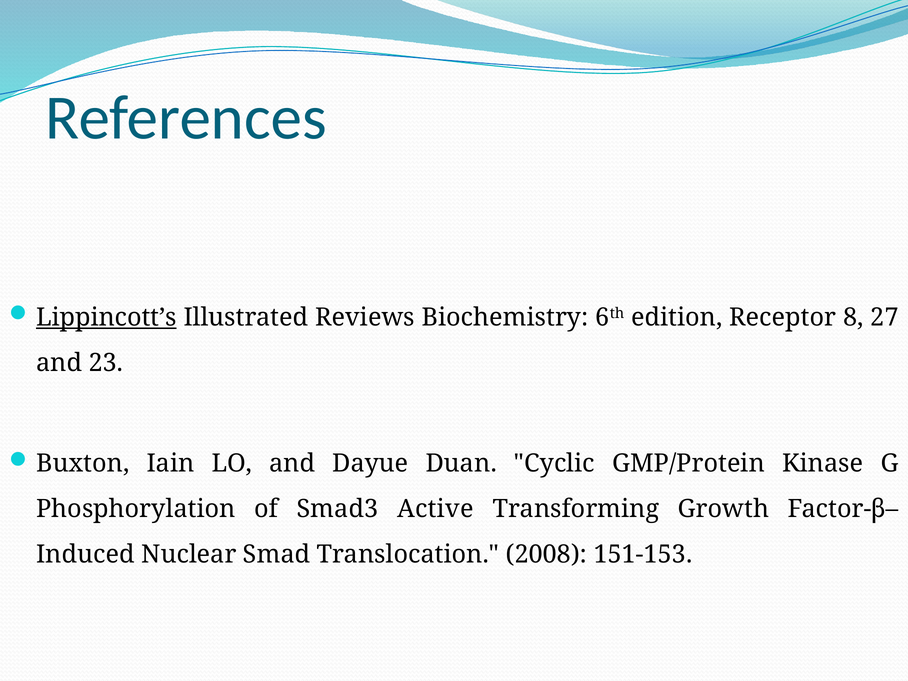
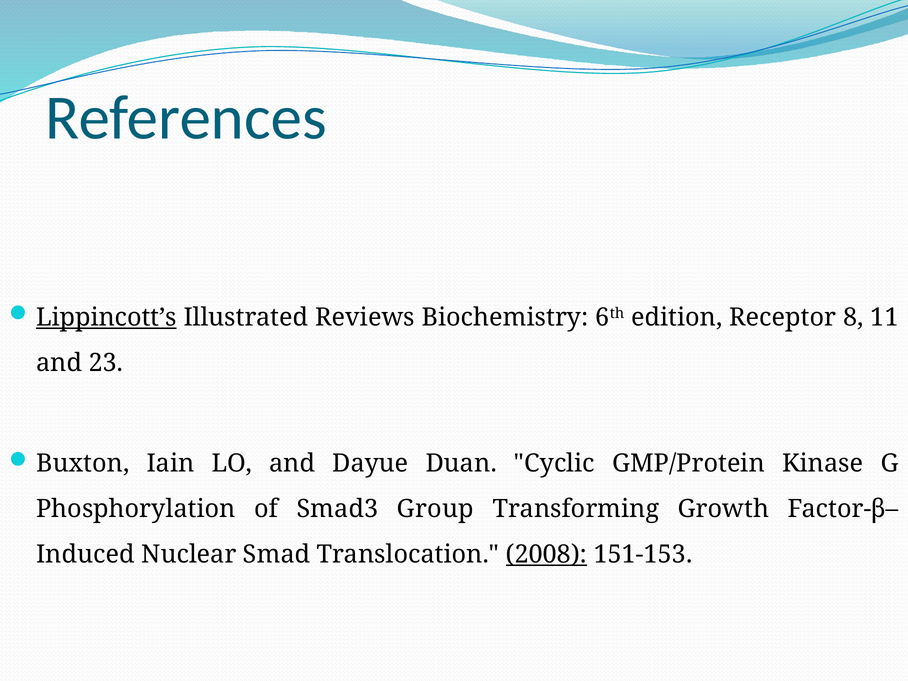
27: 27 -> 11 (885, 317)
Active: Active -> Group (435, 509)
2008 underline: none -> present (546, 554)
